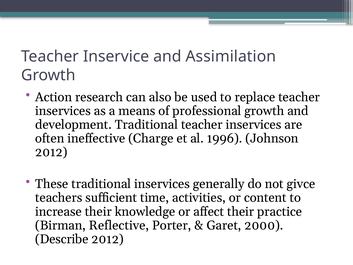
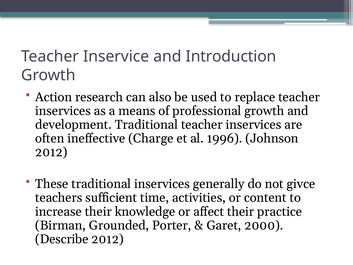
Assimilation: Assimilation -> Introduction (231, 56)
Reflective: Reflective -> Grounded (119, 225)
